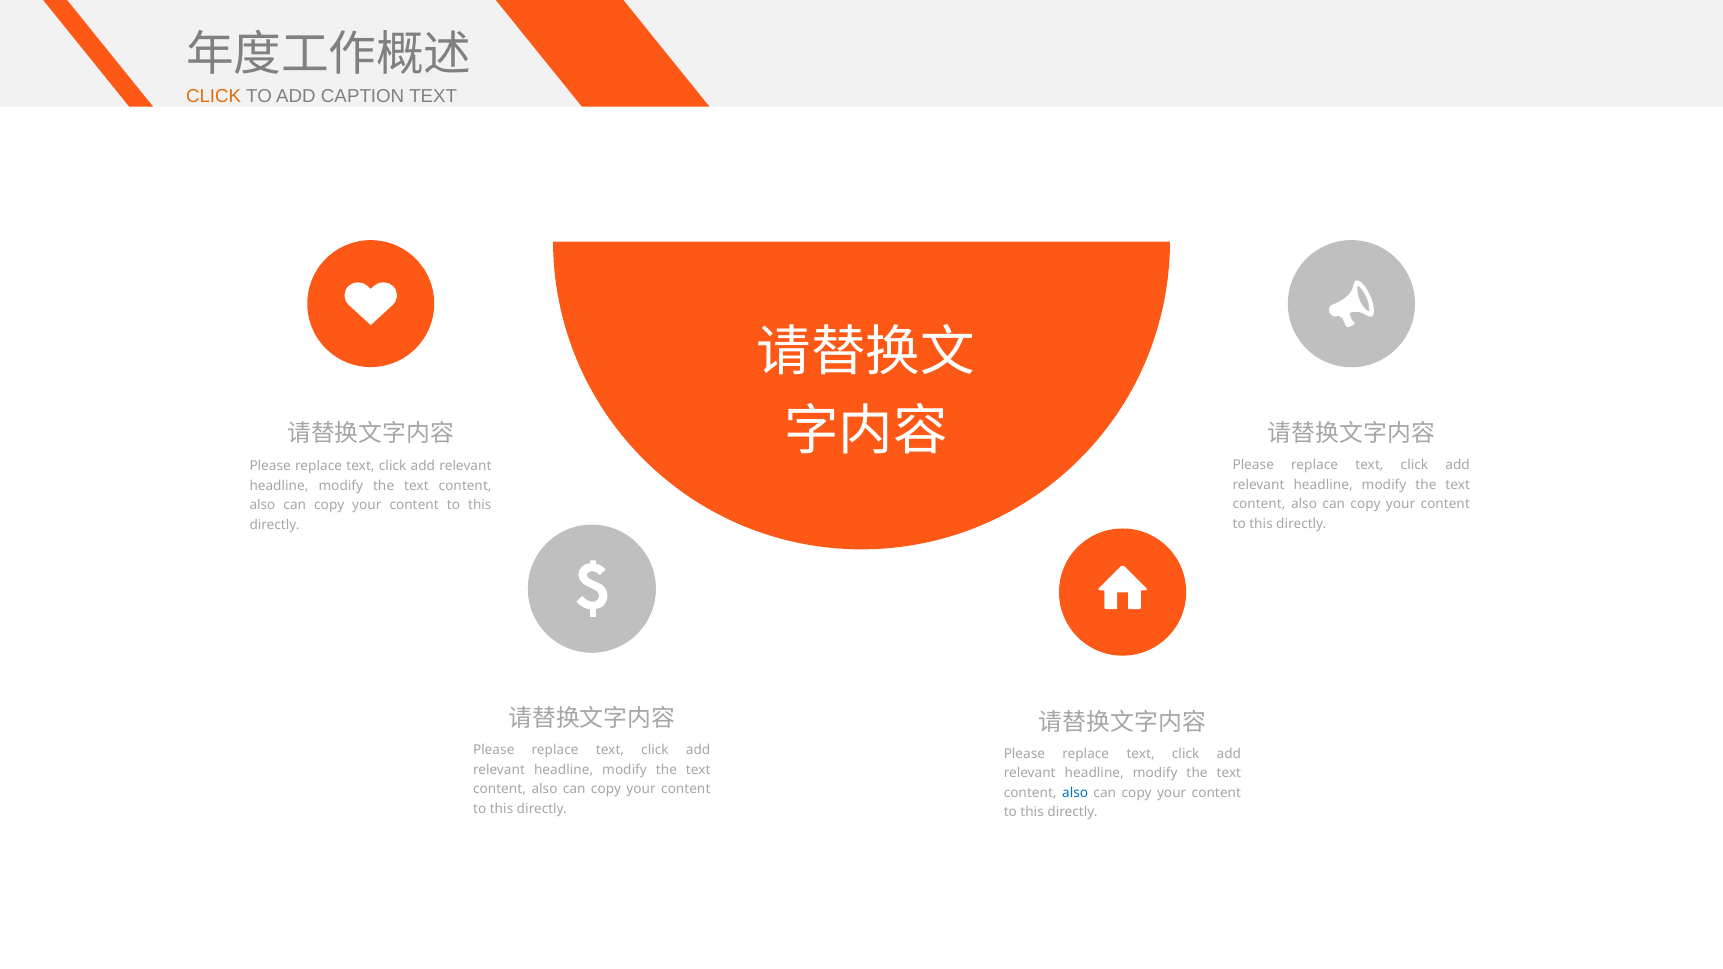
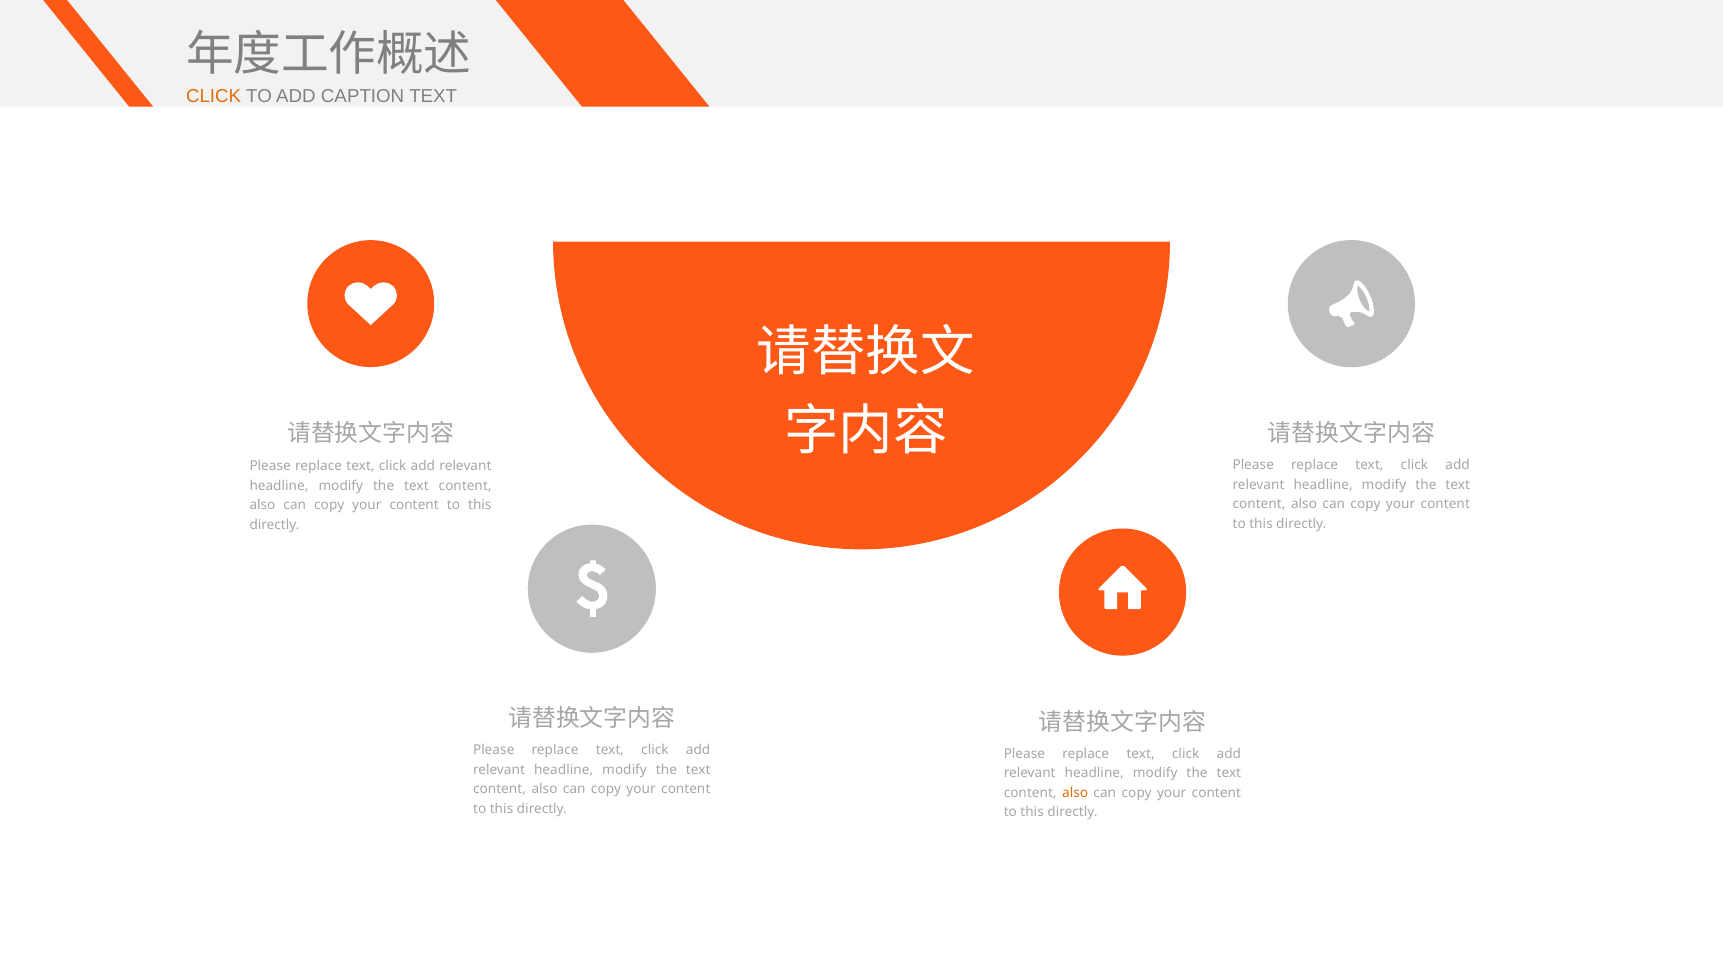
also colour: blue -> orange (1075, 793)
